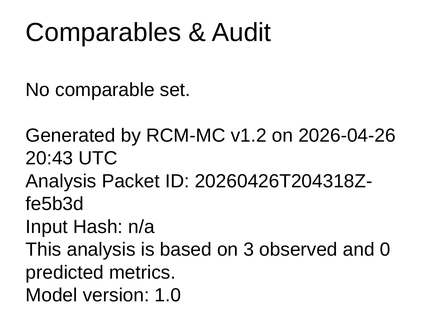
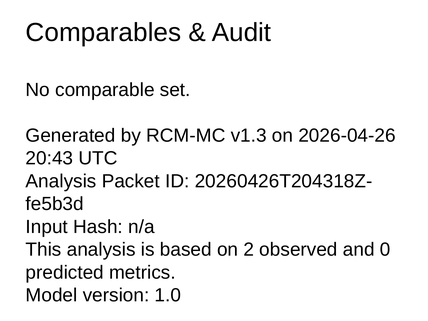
v1.2: v1.2 -> v1.3 (249, 135)
3: 3 -> 2 (249, 250)
